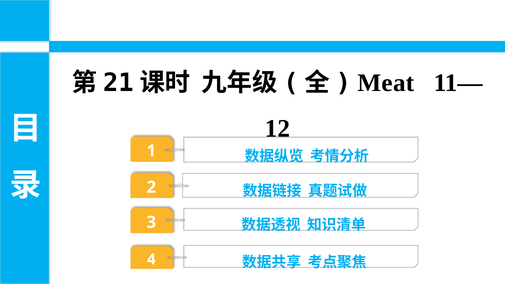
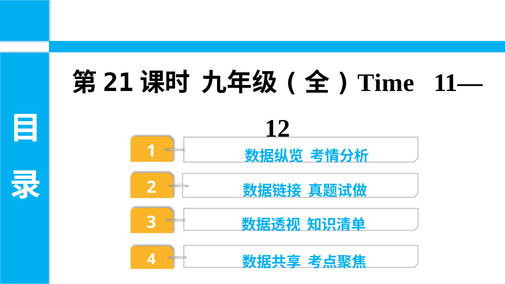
Meat: Meat -> Time (386, 83)
